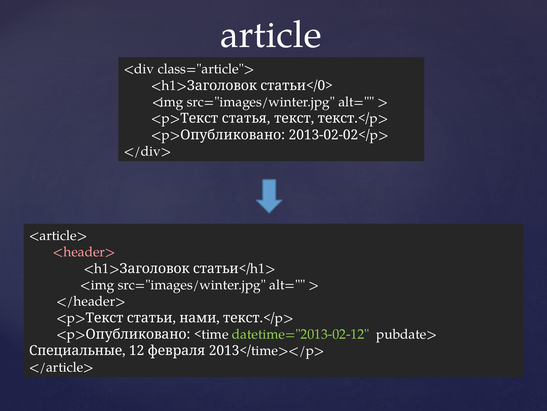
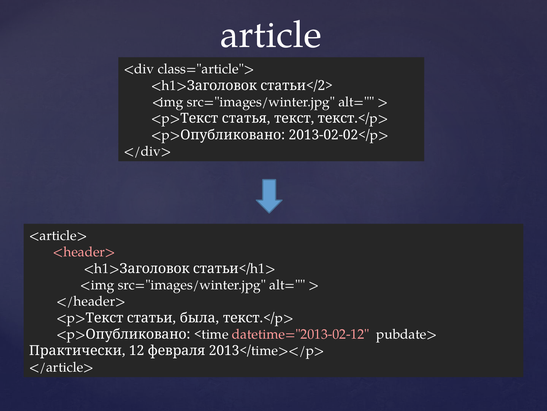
статьи</0>: статьи</0> -> статьи</2> (297, 85)
нами: нами -> была (199, 317)
datetime="2013-02-12 colour: light green -> pink (301, 334)
Специальные: Специальные -> Практически (77, 350)
